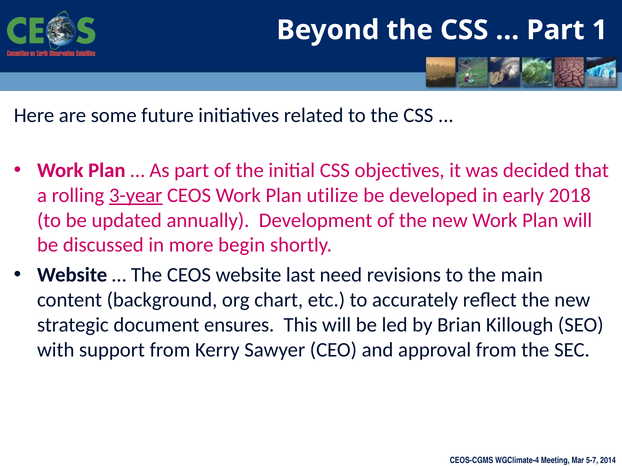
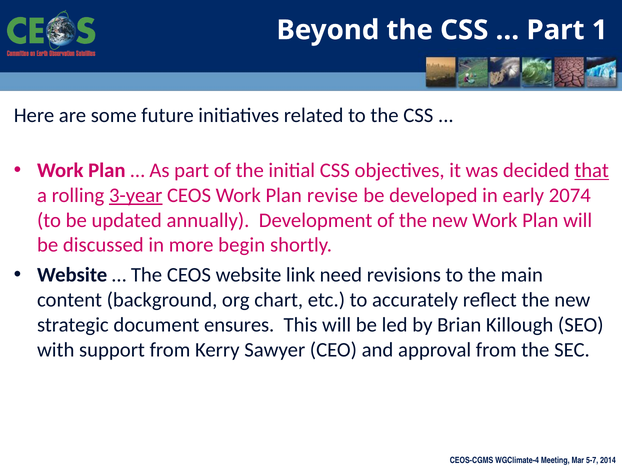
that underline: none -> present (592, 171)
utilize: utilize -> revise (332, 196)
2018: 2018 -> 2074 (570, 196)
last: last -> link (301, 275)
